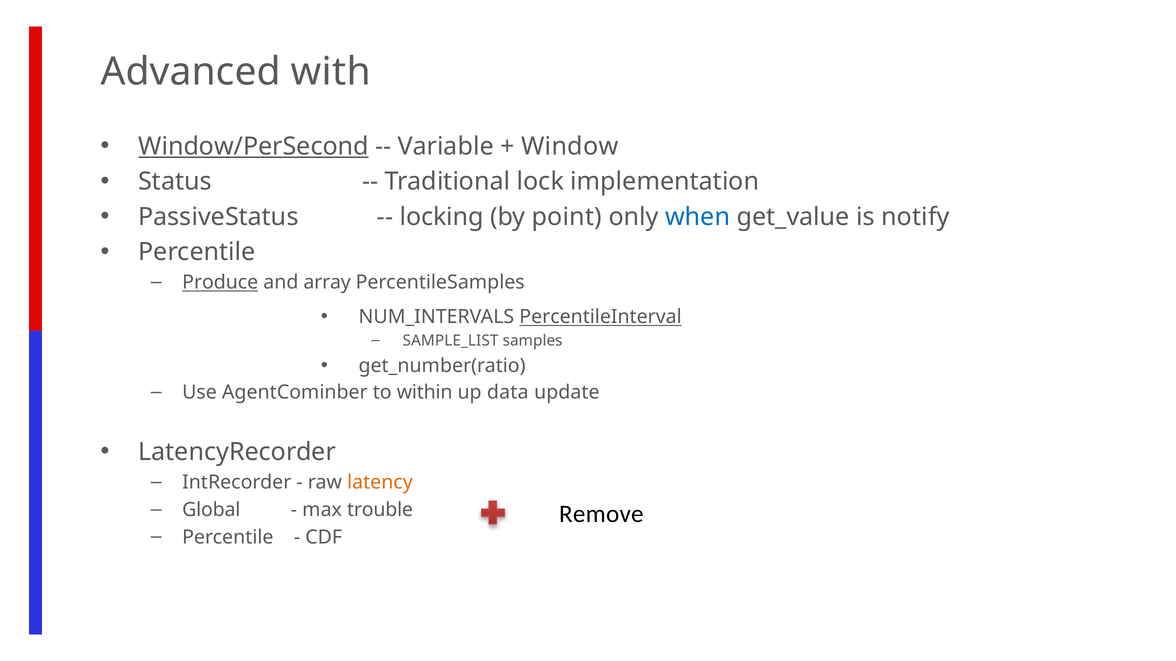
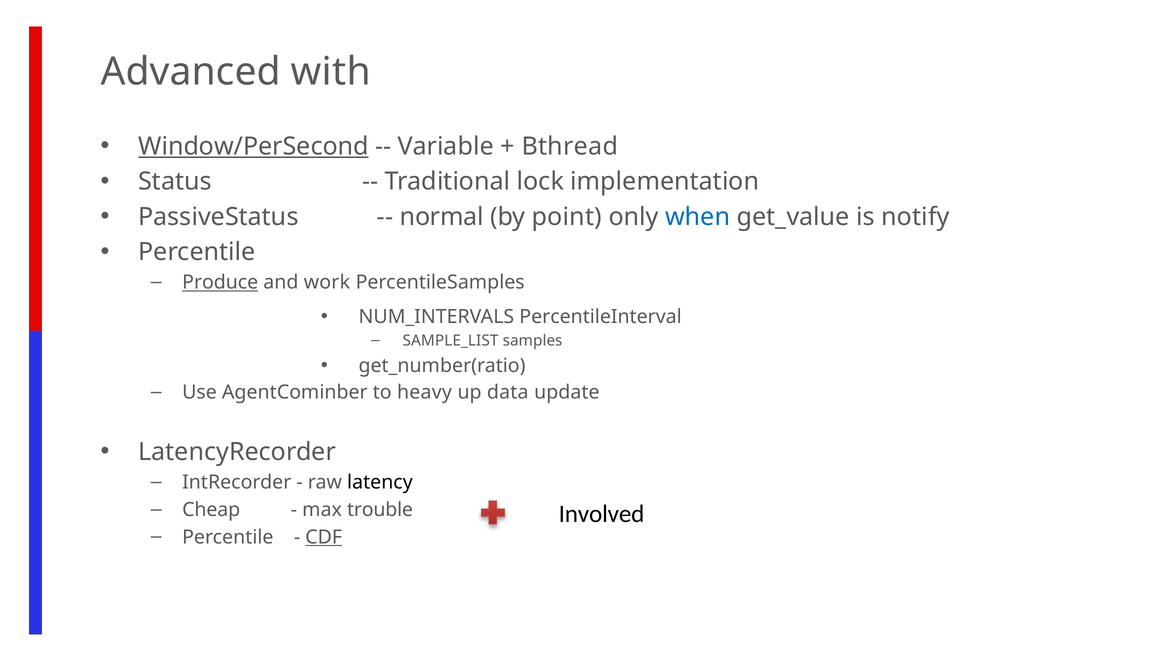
Window: Window -> Bthread (570, 147)
locking: locking -> normal (442, 217)
array: array -> work (327, 283)
PercentileInterval underline: present -> none (601, 317)
within: within -> heavy (424, 392)
latency colour: orange -> black (380, 482)
Global: Global -> Cheap (211, 510)
Remove: Remove -> Involved (602, 514)
CDF underline: none -> present (324, 537)
